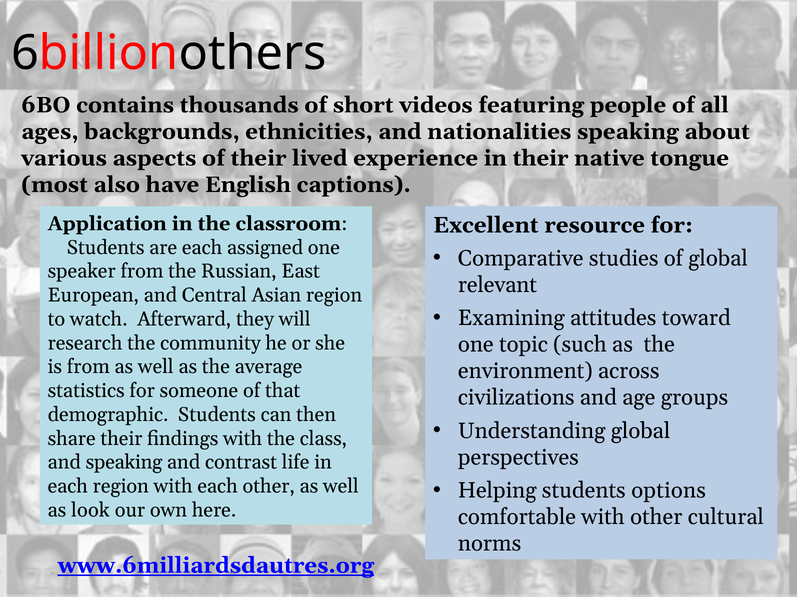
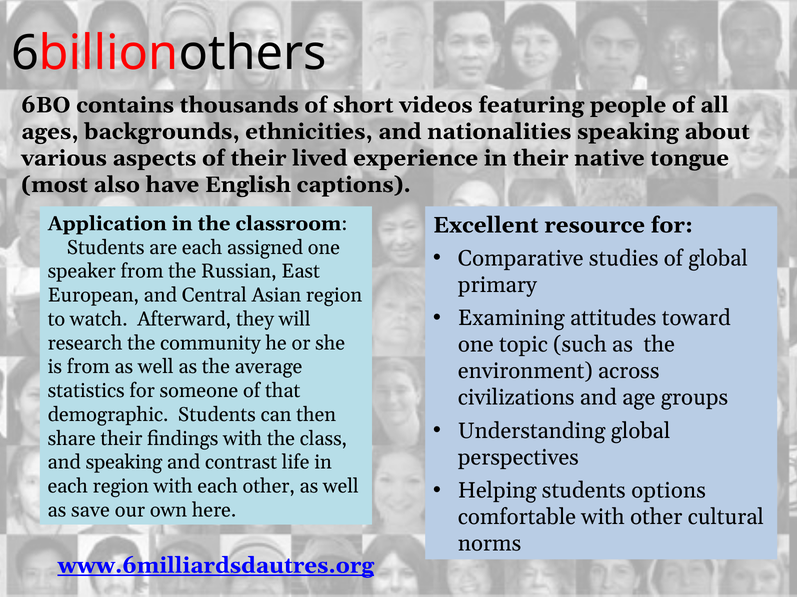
relevant: relevant -> primary (497, 285)
look: look -> save (90, 511)
